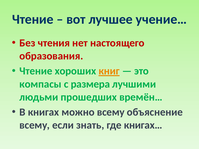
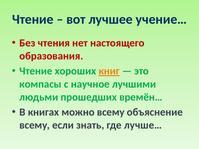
размера: размера -> научное (90, 84)
книгах…: книгах… -> лучше… (143, 125)
